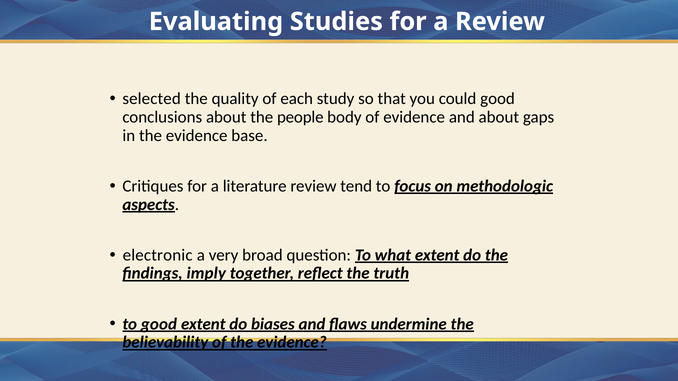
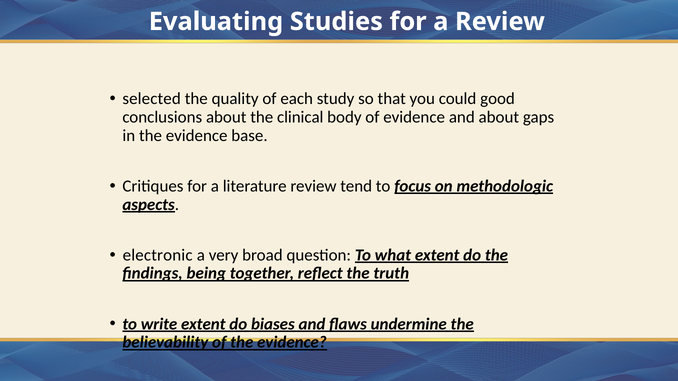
people: people -> clinical (300, 117)
imply: imply -> being (206, 274)
to good: good -> write (159, 324)
